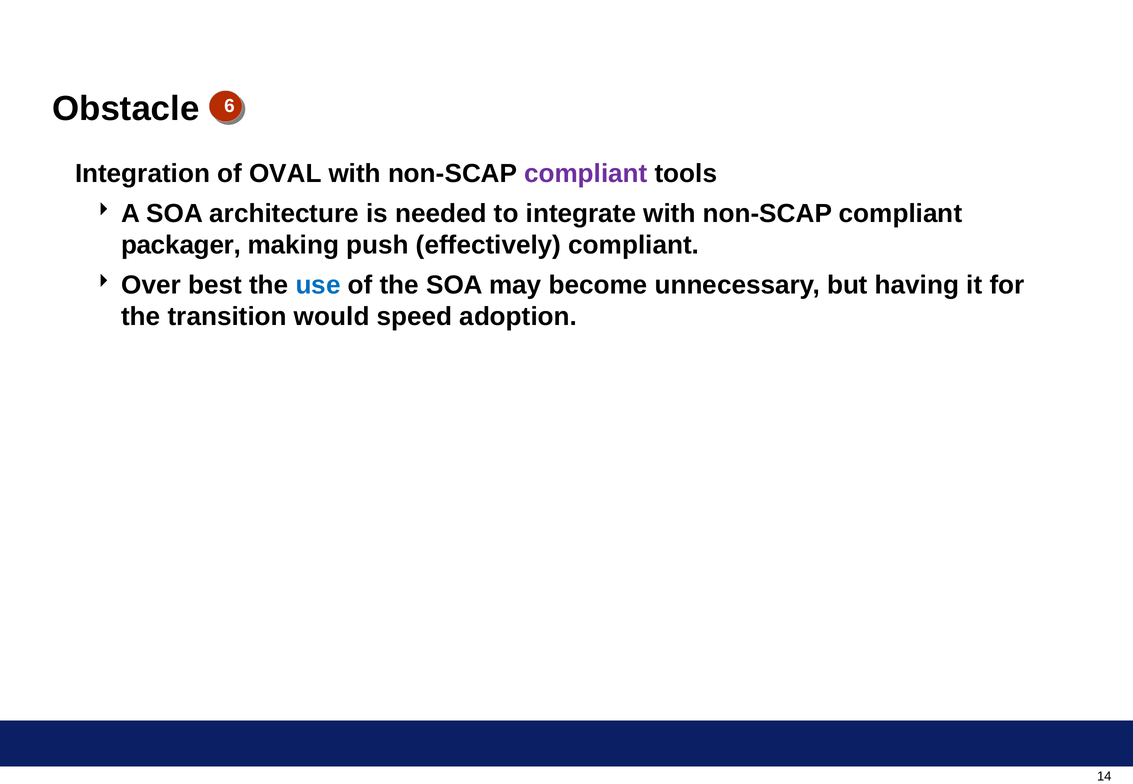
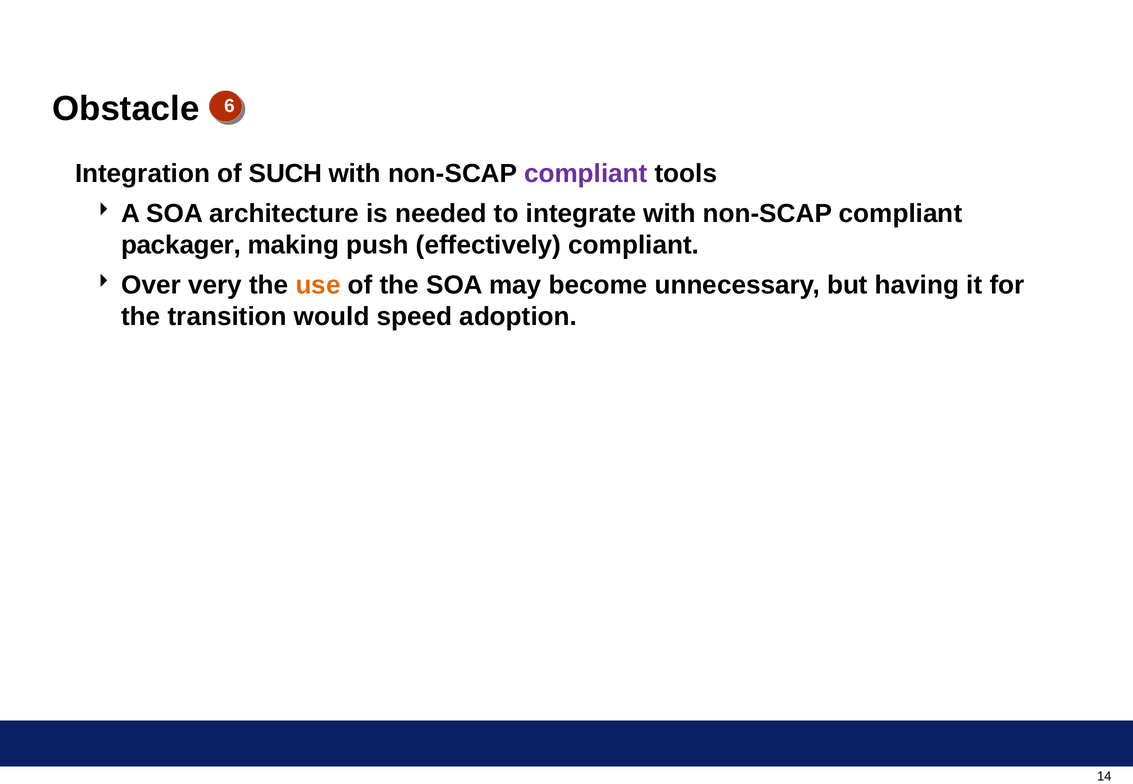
OVAL: OVAL -> SUCH (286, 174)
best: best -> very (215, 285)
use colour: blue -> orange (318, 285)
